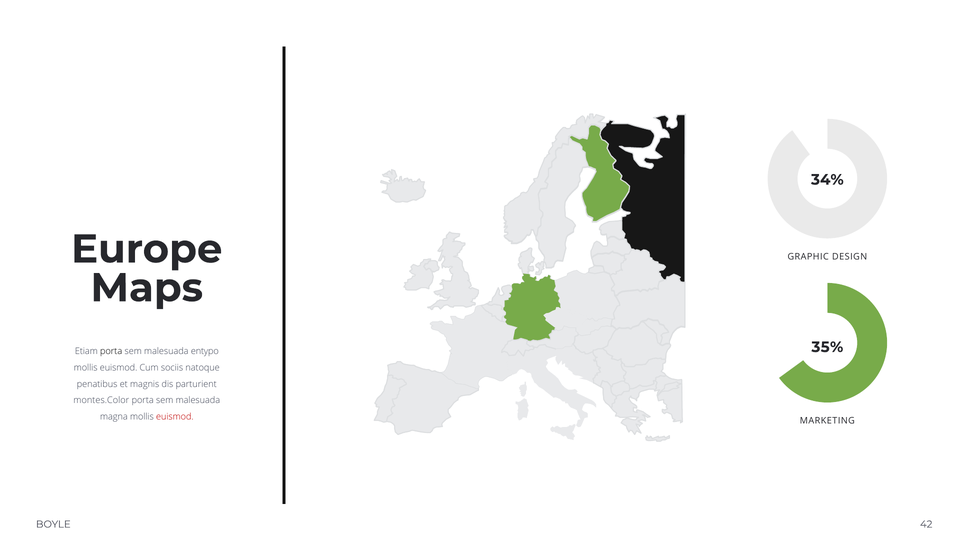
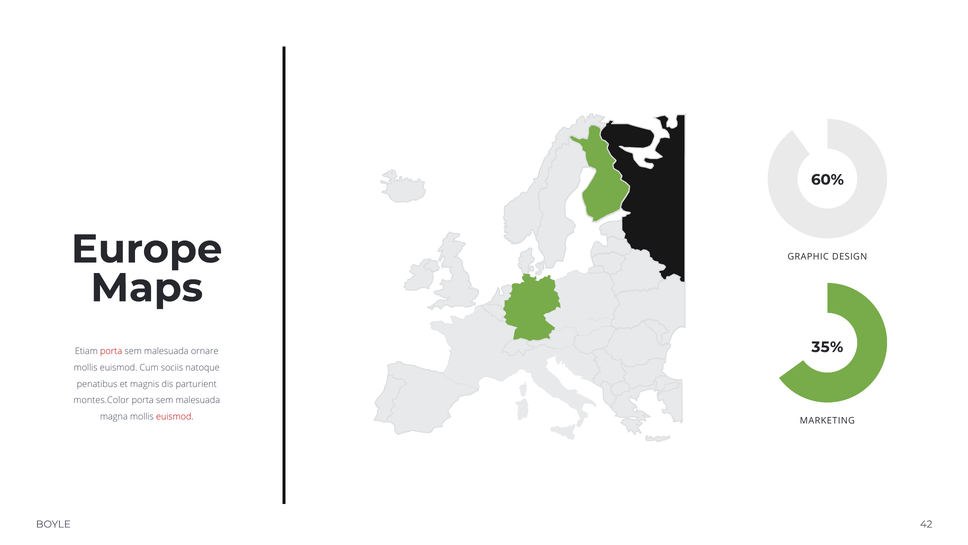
34%: 34% -> 60% (827, 180)
porta colour: black -> red (111, 351)
entypo: entypo -> ornare (205, 351)
